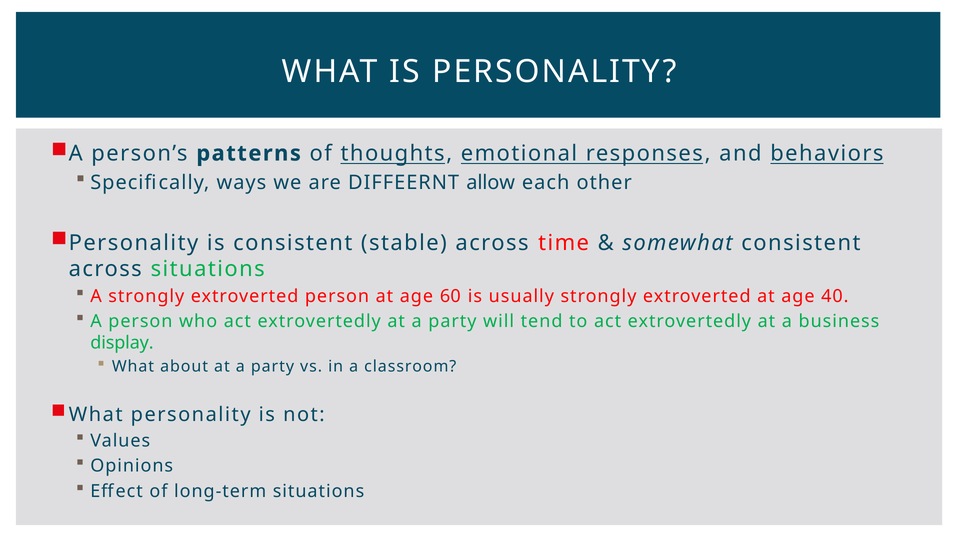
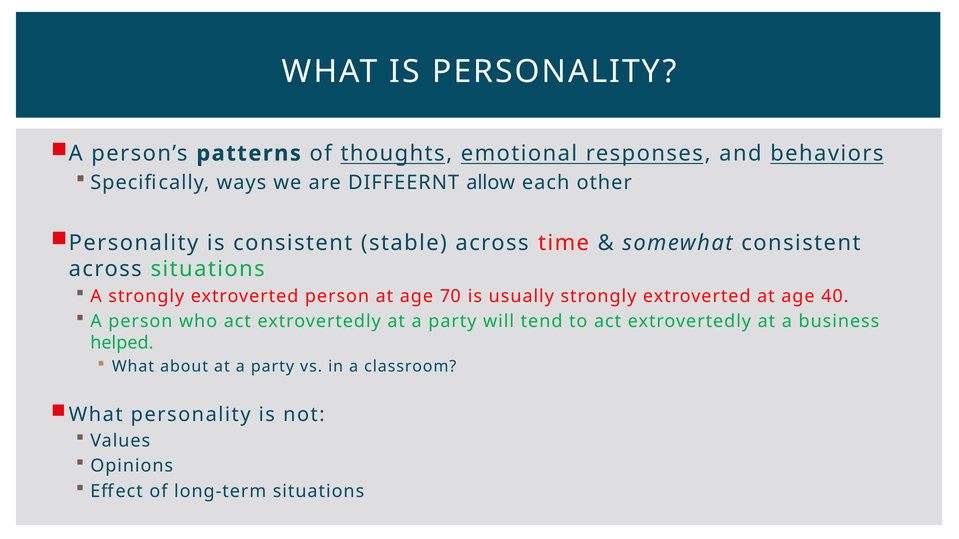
60: 60 -> 70 (450, 297)
display: display -> helped (122, 343)
